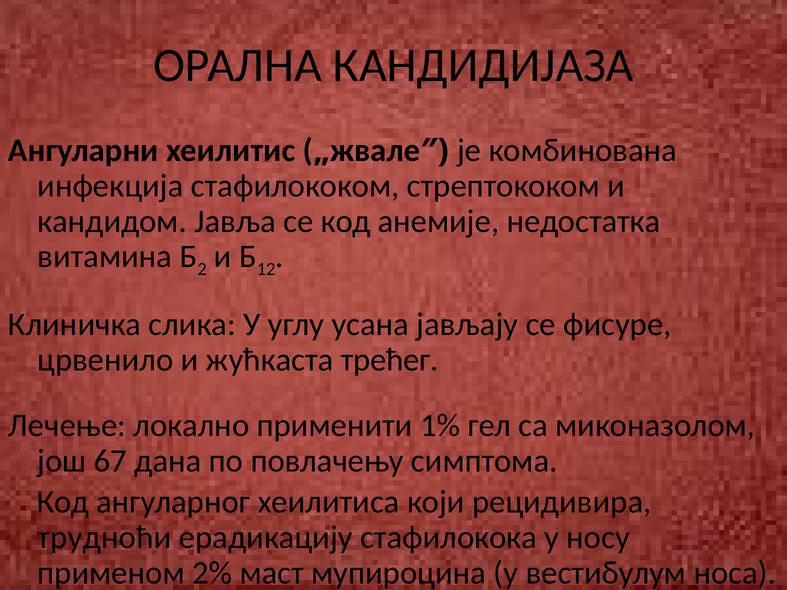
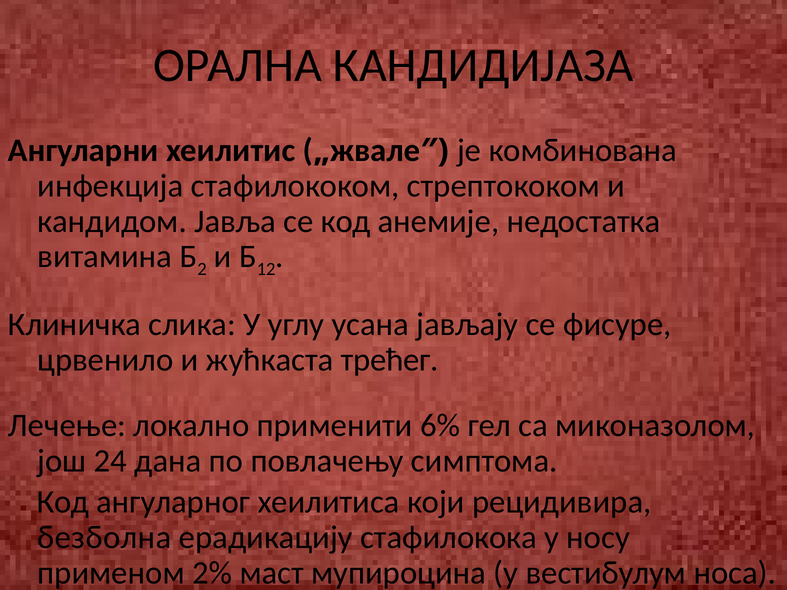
1%: 1% -> 6% (440, 426)
67: 67 -> 24 (110, 461)
трудноћи: трудноћи -> безболна (104, 538)
